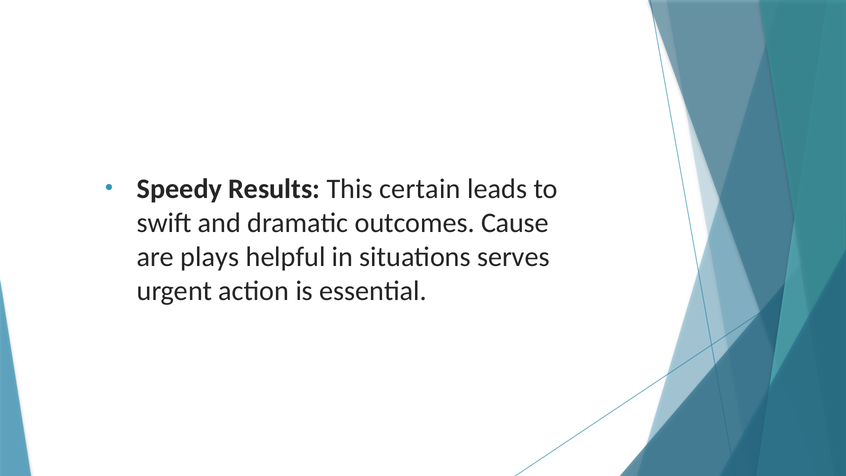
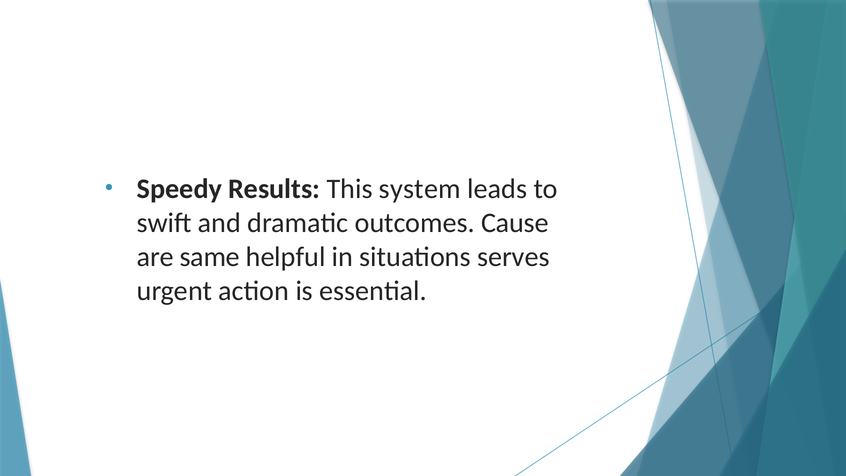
certain: certain -> system (420, 189)
plays: plays -> same (210, 257)
